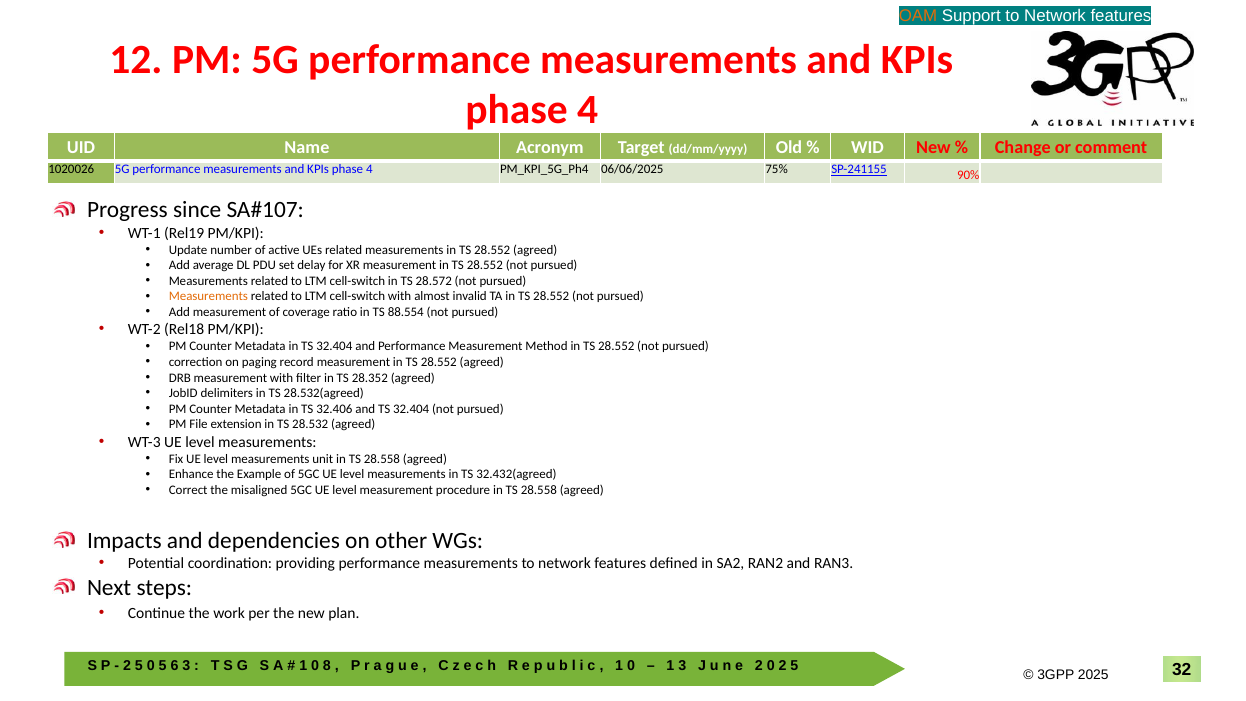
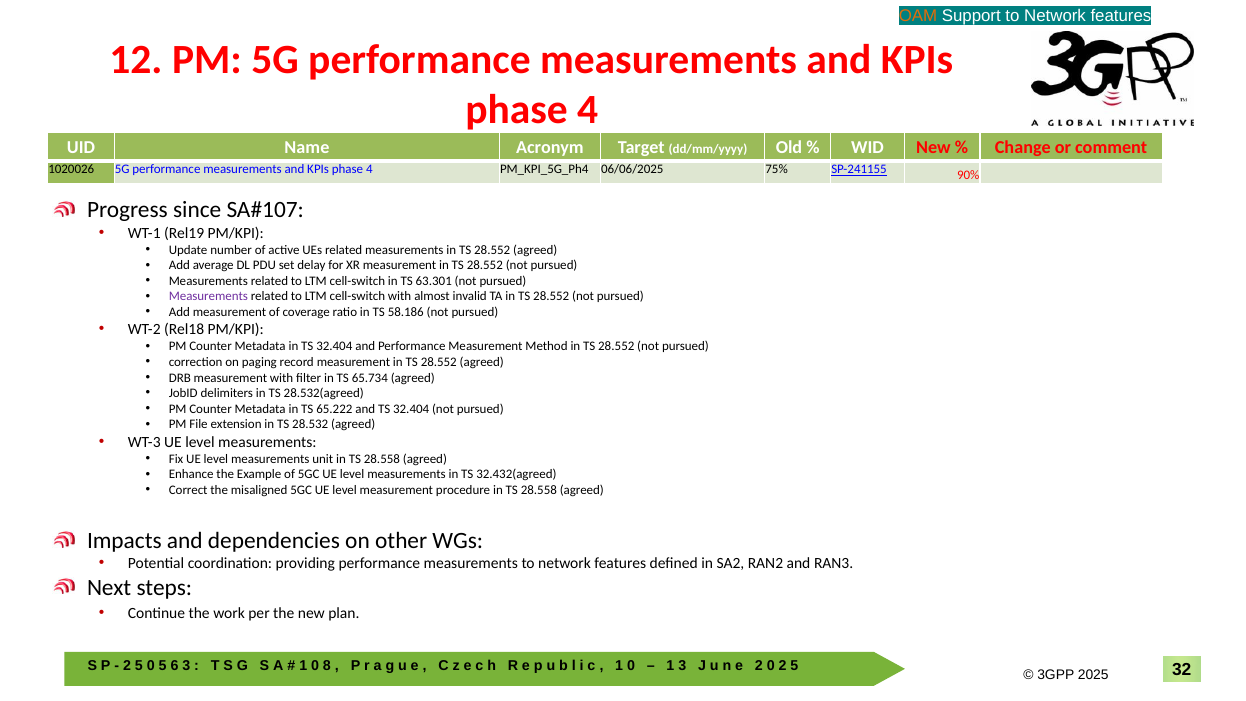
28.572: 28.572 -> 63.301 (434, 281)
Measurements colour: orange -> purple (208, 297)
88.554: 88.554 -> 58.186 (406, 312)
28.352: 28.352 -> 65.734 (370, 378)
32.406: 32.406 -> 65.222 (334, 409)
